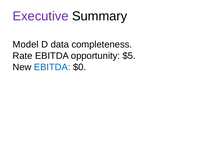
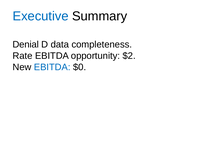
Executive colour: purple -> blue (41, 16)
Model: Model -> Denial (26, 44)
$5: $5 -> $2 (129, 56)
